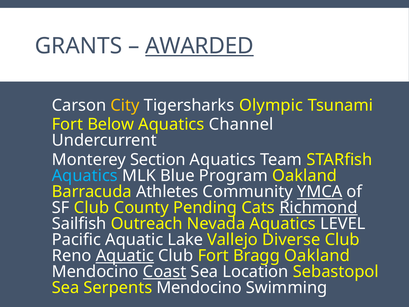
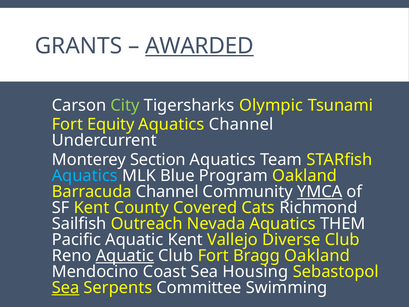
City colour: yellow -> light green (125, 105)
Below: Below -> Equity (111, 124)
Barracuda Athletes: Athletes -> Channel (167, 191)
SF Club: Club -> Kent (92, 208)
Pending: Pending -> Covered (205, 208)
Richmond underline: present -> none (318, 208)
LEVEL: LEVEL -> THEM (343, 224)
Aquatic Lake: Lake -> Kent (185, 240)
Coast underline: present -> none (165, 272)
Location: Location -> Housing (255, 272)
Sea underline: none -> present (66, 288)
Serpents Mendocino: Mendocino -> Committee (199, 288)
